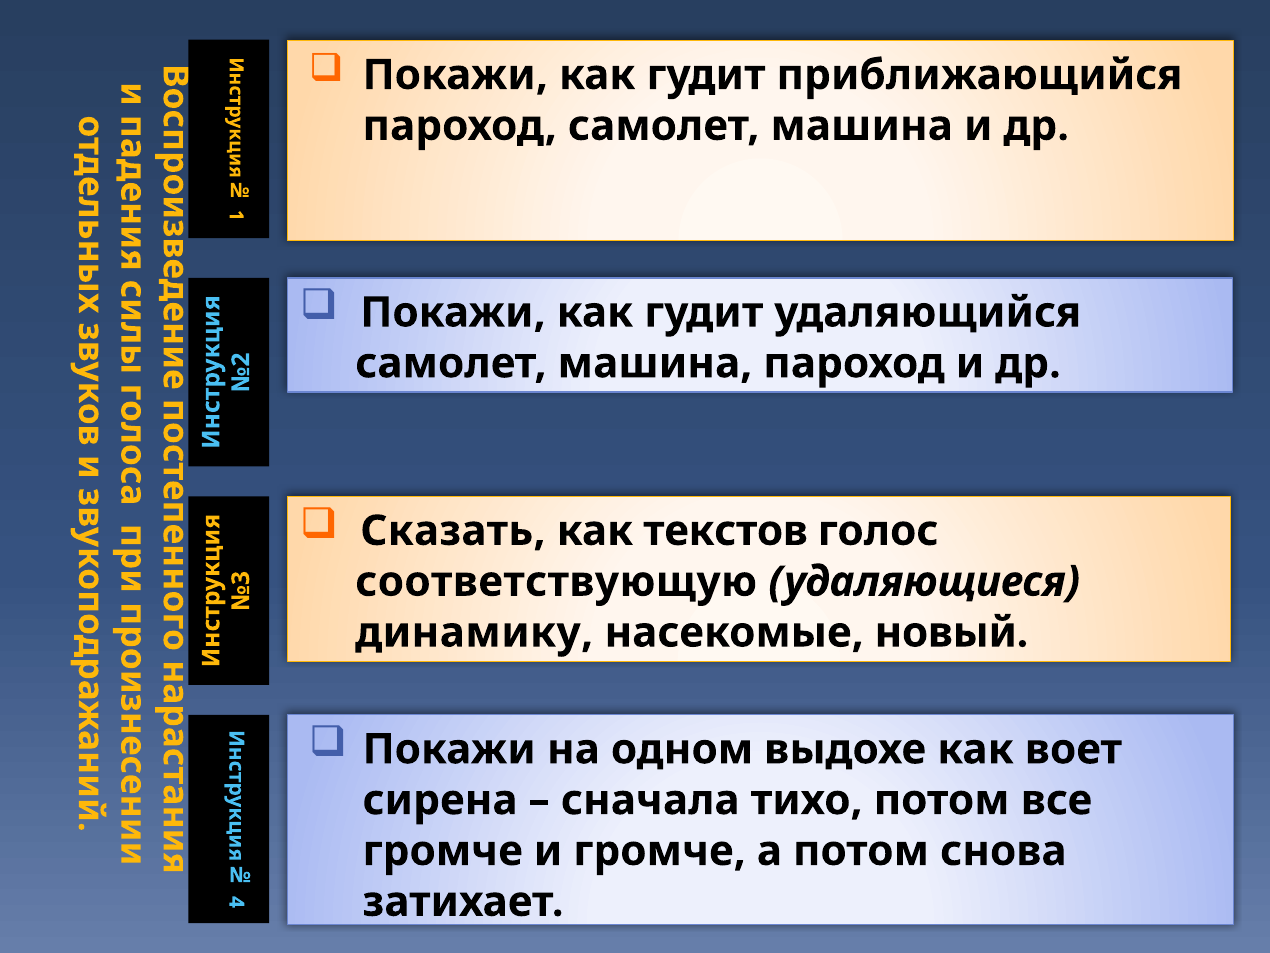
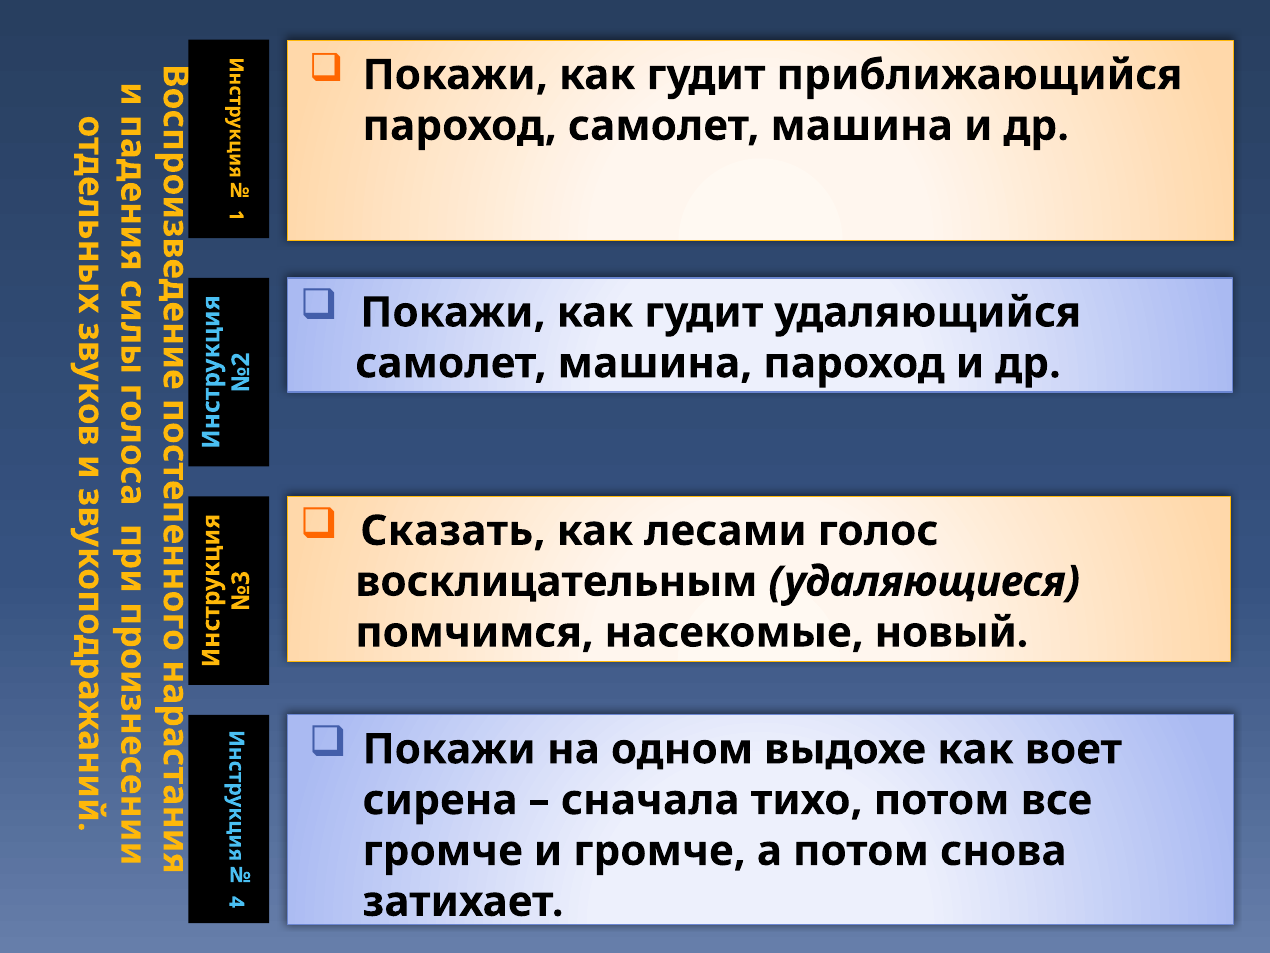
текстов: текстов -> лесами (725, 531)
соответствующую: соответствующую -> восклицательным (556, 581)
динамику: динамику -> помчимся (474, 632)
